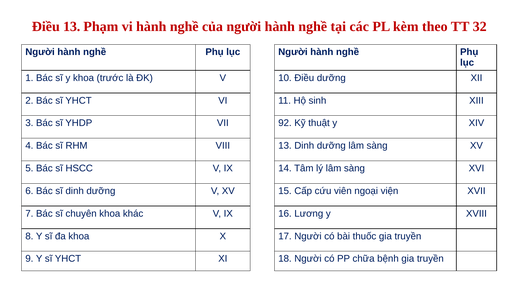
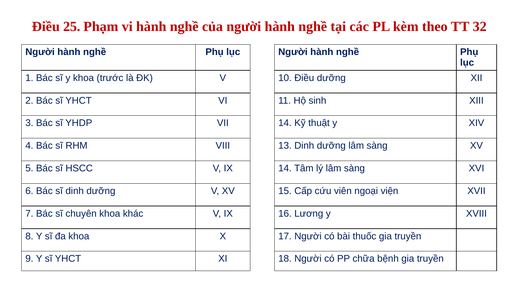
Điều 13: 13 -> 25 (72, 27)
VII 92: 92 -> 14 (285, 123)
